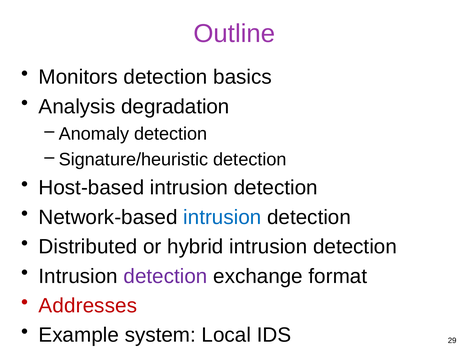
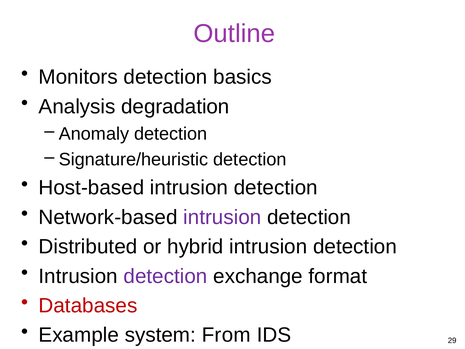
intrusion colour: blue -> purple (222, 217)
Addresses: Addresses -> Databases (88, 305)
Local: Local -> From (226, 335)
